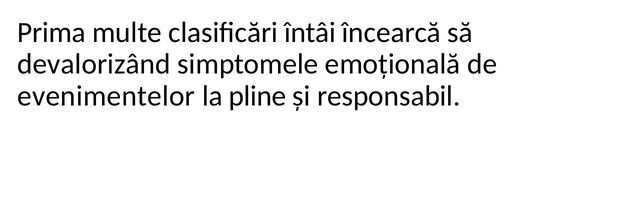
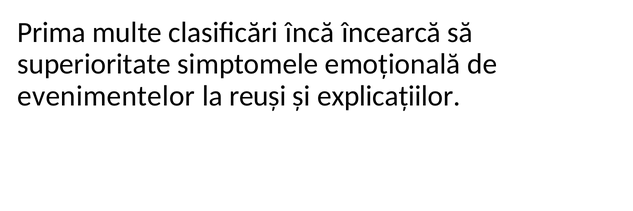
întâi: întâi -> încă (310, 33)
devalorizând: devalorizând -> superioritate (94, 64)
pline: pline -> reuși (258, 96)
responsabil: responsabil -> explicațiilor (389, 96)
